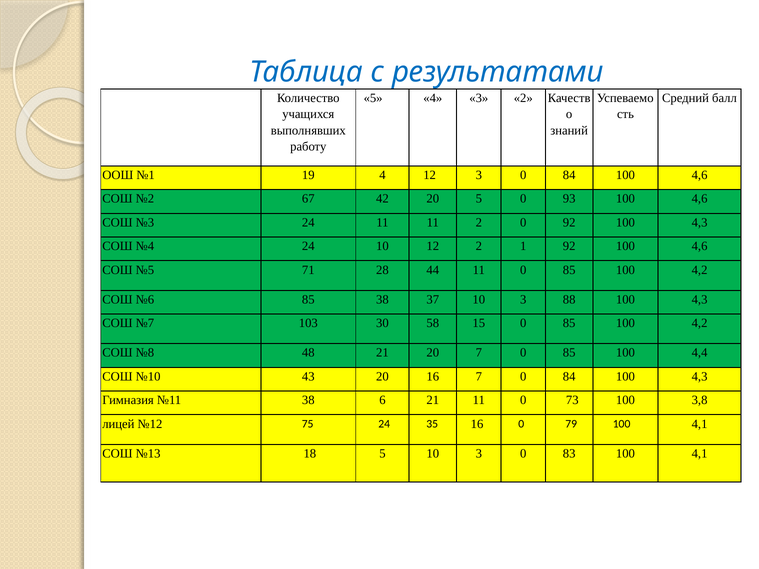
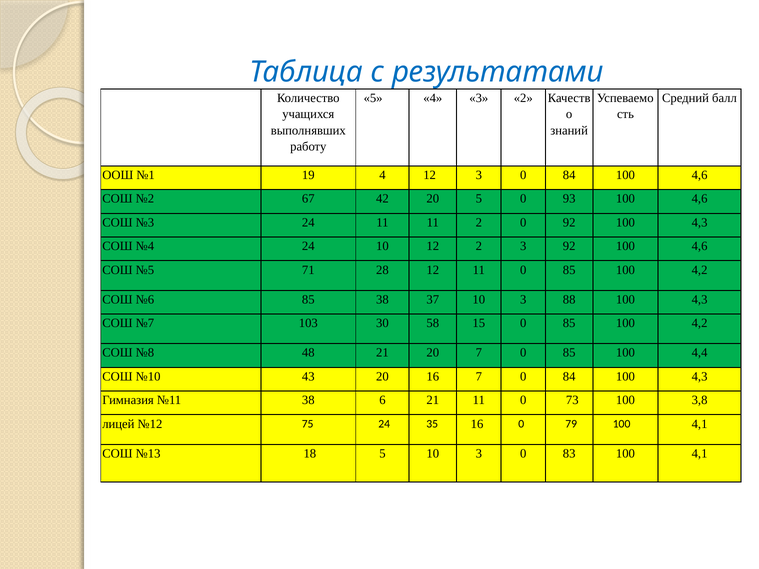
2 1: 1 -> 3 (523, 246)
28 44: 44 -> 12 (433, 270)
